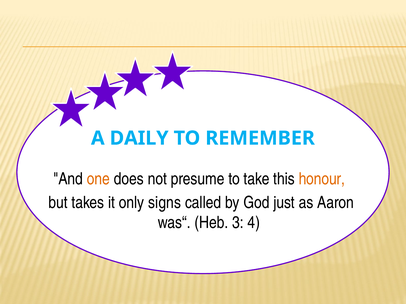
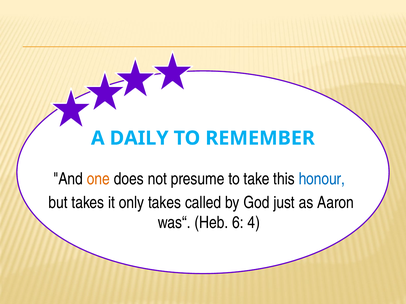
honour colour: orange -> blue (322, 179)
only signs: signs -> takes (165, 203)
3: 3 -> 6 (238, 223)
